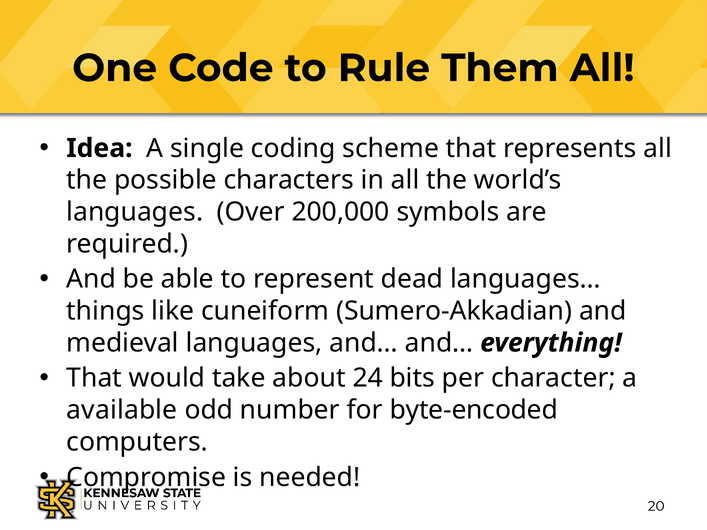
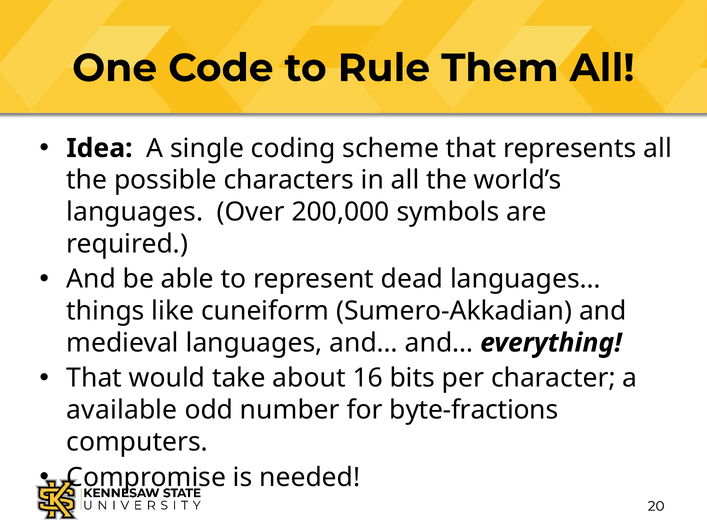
24: 24 -> 16 (368, 378)
byte-encoded: byte-encoded -> byte-fractions (474, 410)
